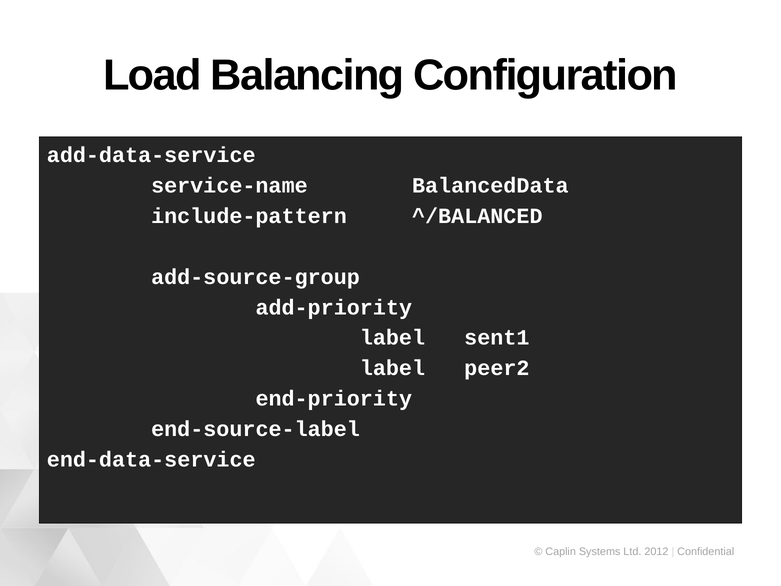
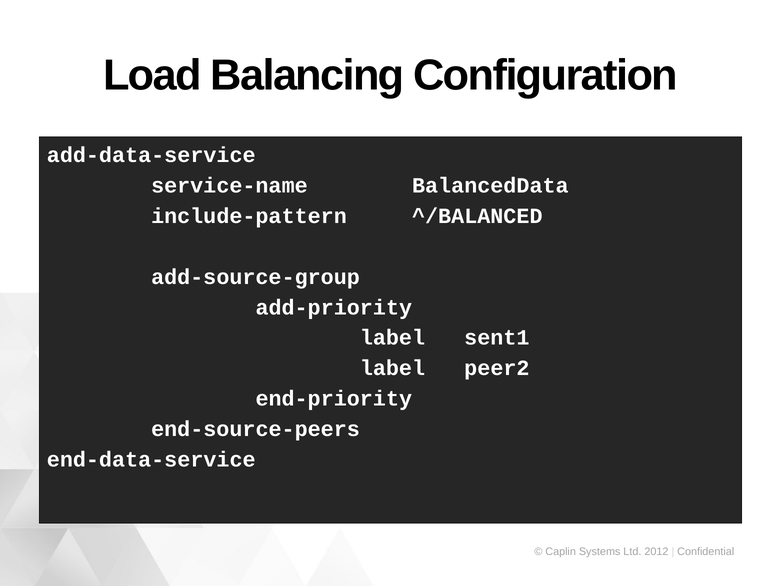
end-source-label: end-source-label -> end-source-peers (255, 429)
